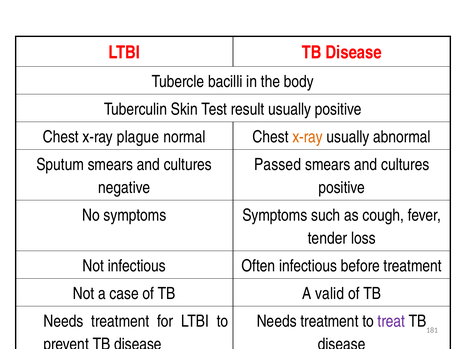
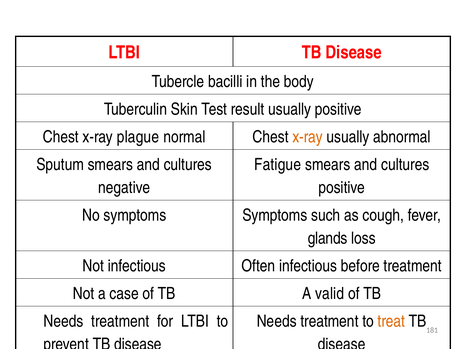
Passed: Passed -> Fatigue (278, 165)
tender: tender -> glands (328, 239)
treat colour: purple -> orange (391, 322)
